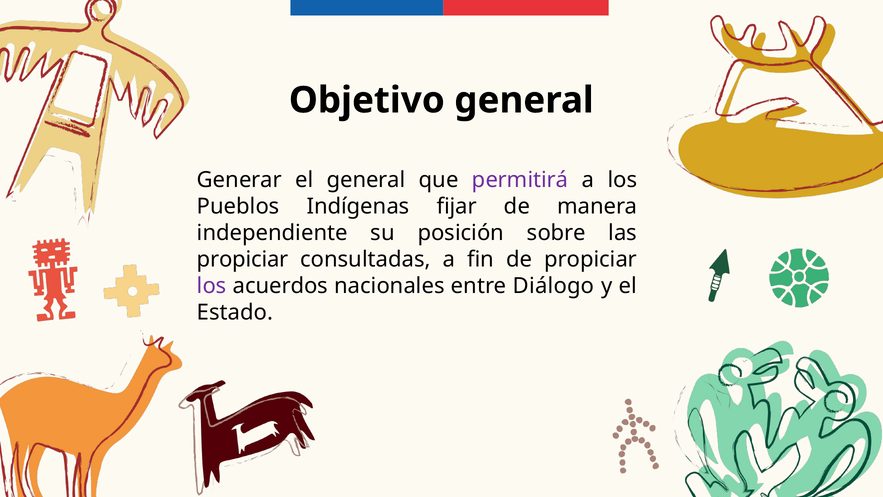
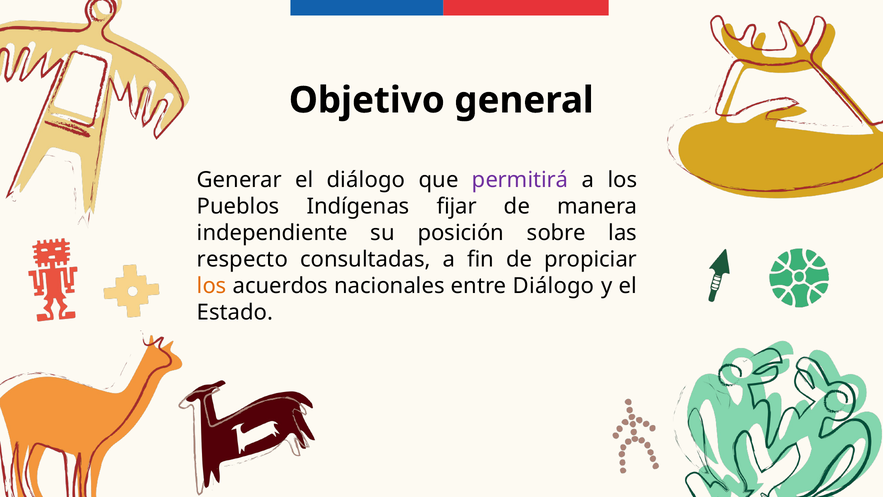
el general: general -> diálogo (366, 180)
propiciar: propiciar -> respecto (242, 260)
los colour: purple -> orange (212, 286)
